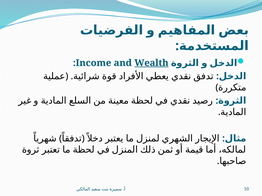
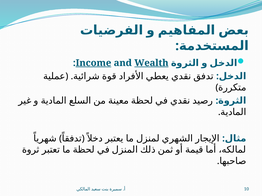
Income underline: none -> present (93, 63)
